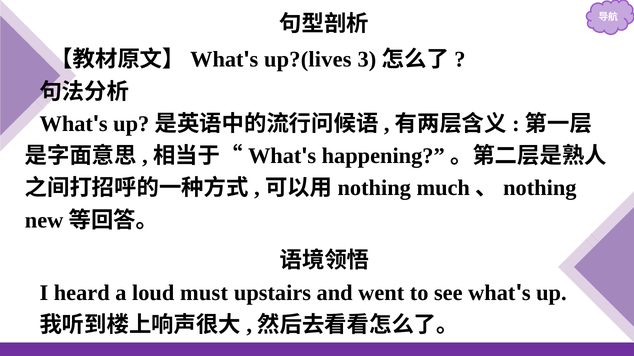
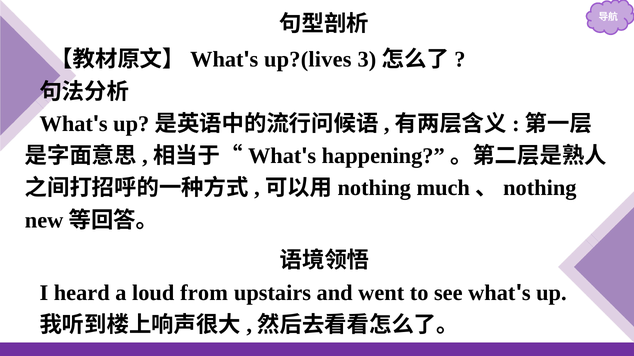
must: must -> from (204, 293)
